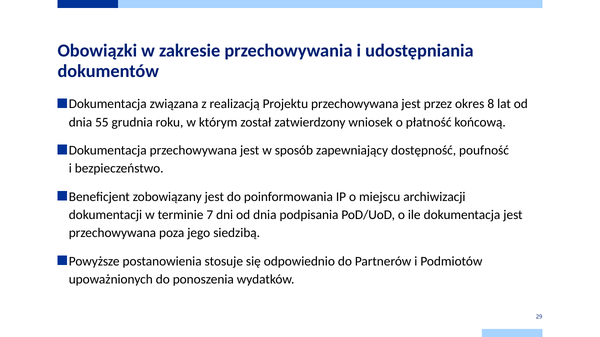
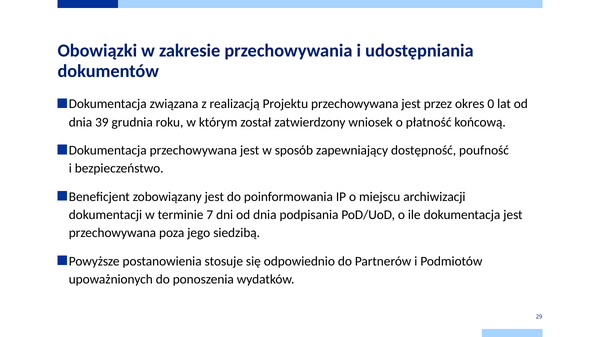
8: 8 -> 0 (491, 104)
55: 55 -> 39 (102, 122)
